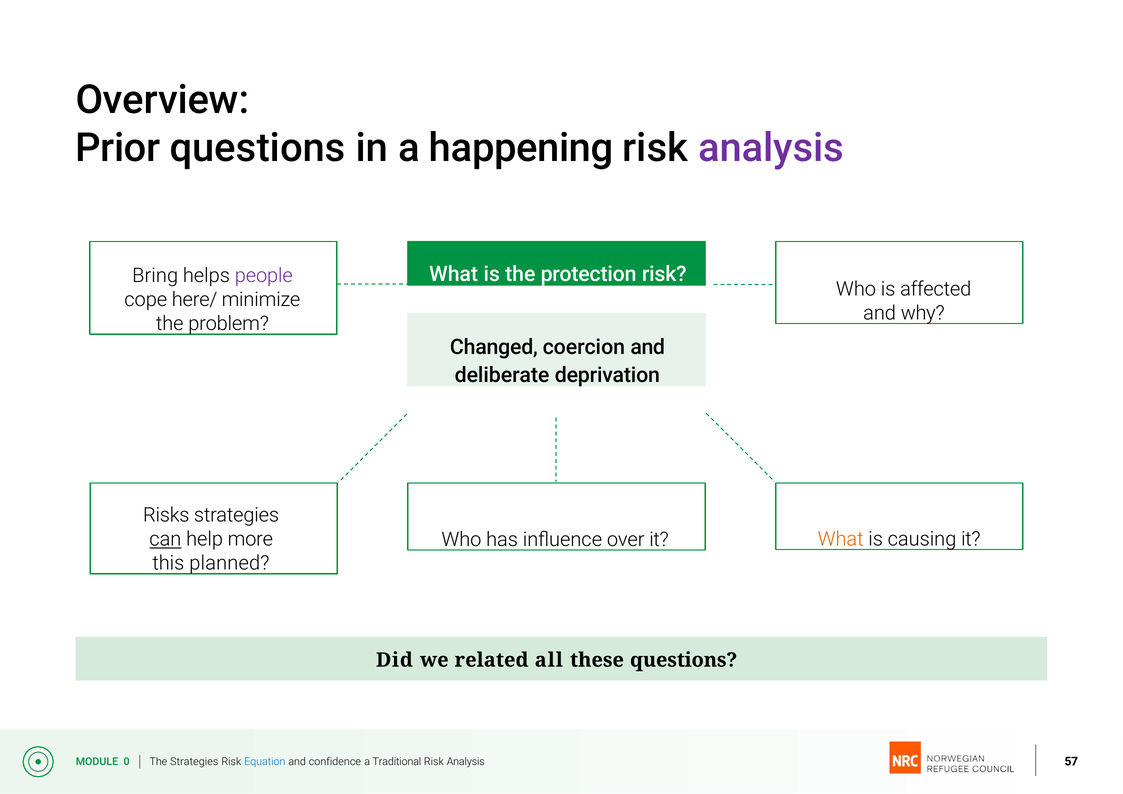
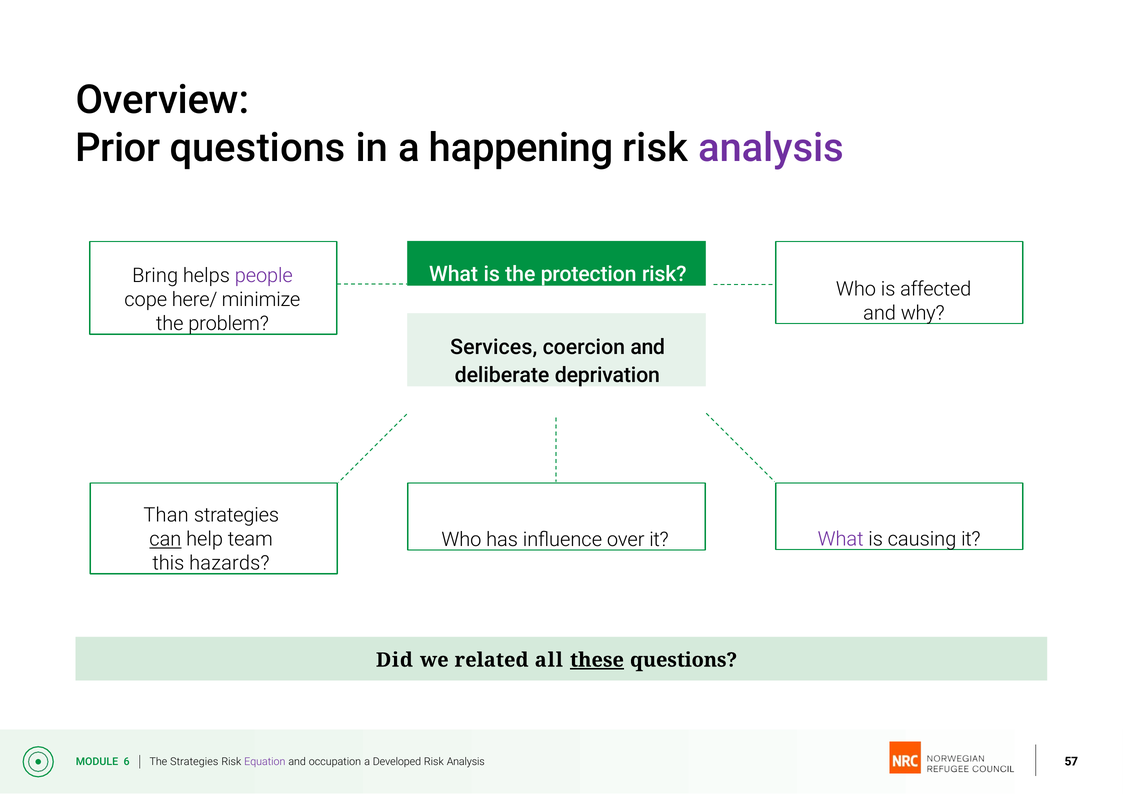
Changed: Changed -> Services (494, 347)
Risks: Risks -> Than (166, 515)
more: more -> team (250, 539)
What colour: orange -> purple (841, 539)
planned: planned -> hazards (229, 563)
these underline: none -> present (597, 660)
0: 0 -> 6 (127, 762)
Equation colour: blue -> purple (265, 762)
confidence: confidence -> occupation (335, 762)
Traditional: Traditional -> Developed (397, 762)
